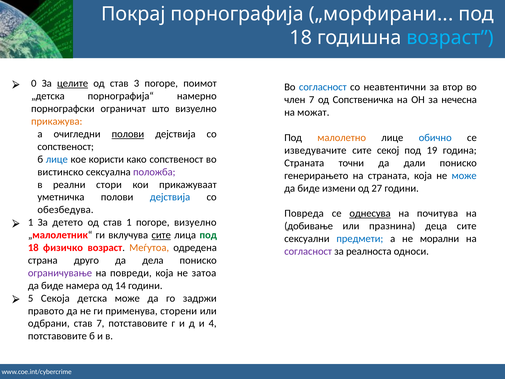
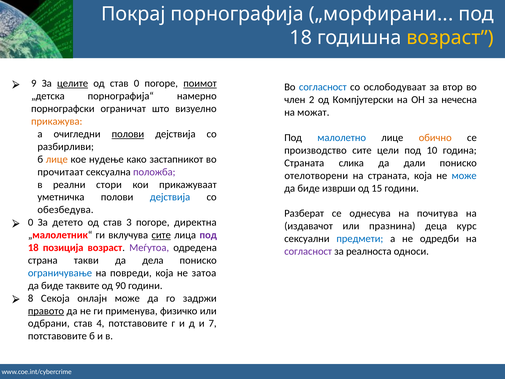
возраст colour: light blue -> yellow (450, 38)
0: 0 -> 9 (34, 83)
став 3: 3 -> 0 (137, 83)
поимот underline: none -> present (200, 83)
неавтентични: неавтентични -> ослободуваат (395, 87)
член 7: 7 -> 2 (312, 100)
Сопственичка: Сопственичка -> Компјутерски (363, 100)
малолетно colour: orange -> blue (342, 138)
обично colour: blue -> orange (435, 138)
сопственост: сопственост -> разбирливи (66, 147)
изведувачите: изведувачите -> производство (315, 150)
секој: секој -> цели (388, 150)
19: 19 -> 10 (432, 150)
лице colour: blue -> orange (57, 159)
користи: користи -> нудење (106, 159)
како сопственост: сопственост -> застапникот (176, 159)
точни: точни -> слика (351, 163)
вистинско: вистинско -> прочитаат (61, 172)
генерирањето: генерирањето -> отелотворени (316, 175)
измени: измени -> изврши (339, 188)
27: 27 -> 15 (377, 188)
Повреда: Повреда -> Разберат (304, 213)
однесува underline: present -> none (370, 213)
1: 1 -> 0 (31, 222)
став 1: 1 -> 3 (129, 222)
погоре визуелно: визуелно -> директна (195, 222)
добивање: добивање -> издавачот (309, 226)
деца сите: сите -> курс (467, 226)
под colour: green -> purple (208, 235)
морални: морални -> одредби (440, 239)
физичко: физичко -> позиција (63, 248)
Меѓутоа colour: orange -> purple (149, 248)
друго: друго -> такви (86, 260)
ограничување colour: purple -> blue (60, 273)
намера: намера -> таквите (83, 285)
14: 14 -> 90 (121, 285)
5: 5 -> 8 (31, 298)
детска: детска -> онлајн (92, 298)
правото underline: none -> present (46, 311)
сторени: сторени -> физичко (179, 311)
став 7: 7 -> 4 (100, 323)
4: 4 -> 7 (213, 323)
